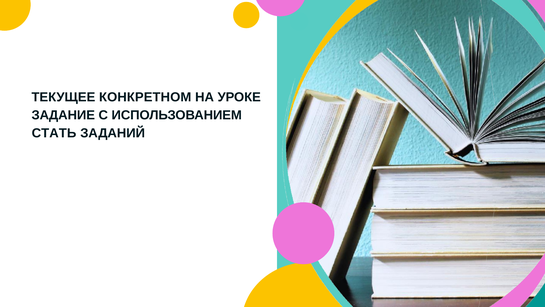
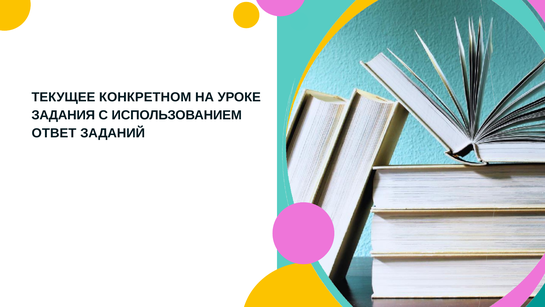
ЗАДАНИЕ: ЗАДАНИЕ -> ЗАДАНИЯ (63, 115)
СТАТЬ: СТАТЬ -> ОТВЕТ (54, 133)
